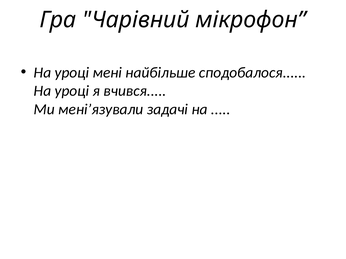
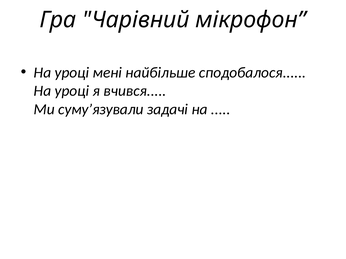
мені’язували: мені’язували -> суму’язували (101, 109)
